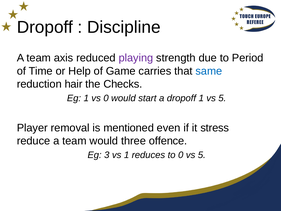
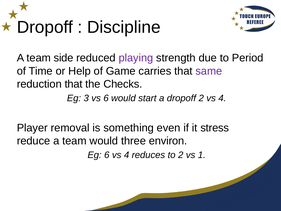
axis: axis -> side (64, 58)
same colour: blue -> purple (209, 71)
reduction hair: hair -> that (74, 84)
Eg 1: 1 -> 3 (86, 98)
vs 0: 0 -> 6 (106, 98)
dropoff 1: 1 -> 2 (201, 98)
5: 5 -> 4 (222, 98)
mentioned: mentioned -> something (129, 128)
offence: offence -> environ (168, 141)
Eg 3: 3 -> 6 (107, 155)
1: 1 -> 4 (127, 155)
to 0: 0 -> 2 (181, 155)
5: 5 -> 1 (202, 155)
